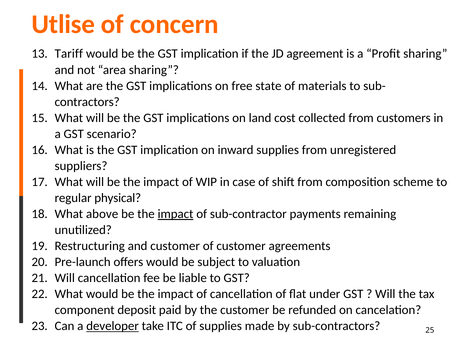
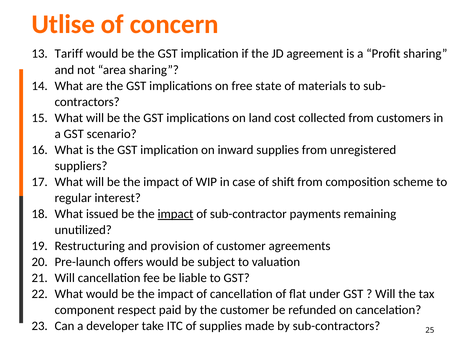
physical: physical -> interest (118, 198)
above: above -> issued (102, 214)
and customer: customer -> provision (175, 246)
deposit: deposit -> respect (137, 311)
developer underline: present -> none (113, 327)
